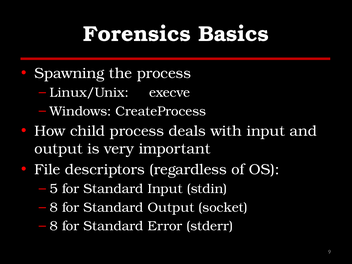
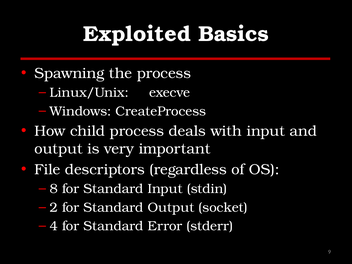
Forensics: Forensics -> Exploited (137, 34)
5: 5 -> 8 (54, 189)
8: 8 -> 2 (54, 207)
8: 8 -> 4 (54, 226)
